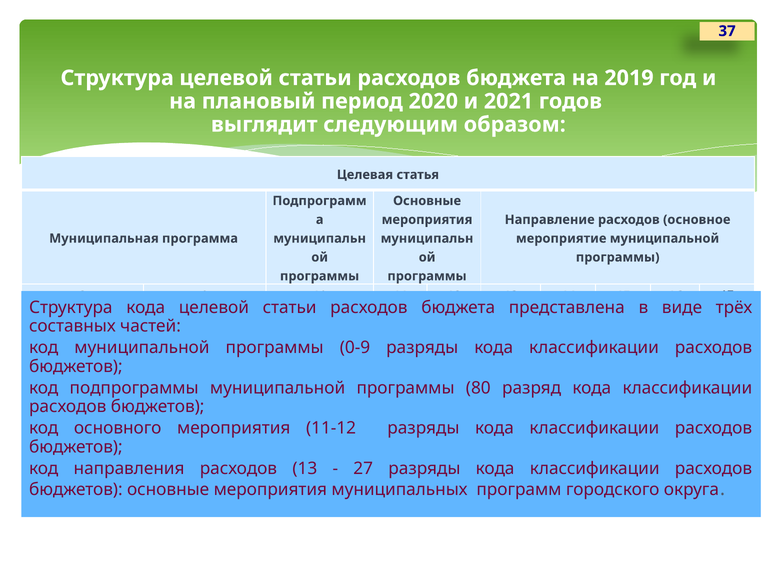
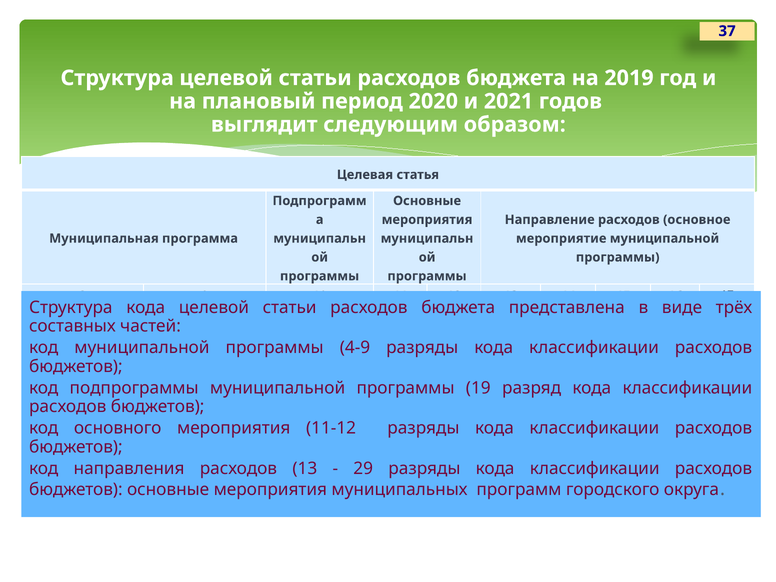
0-9: 0-9 -> 4-9 (355, 348)
80: 80 -> 19 (478, 388)
27: 27 -> 29 (363, 469)
